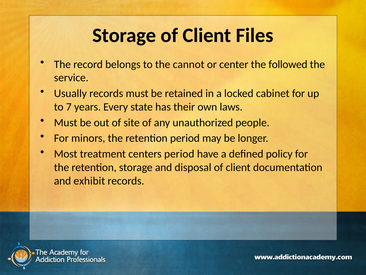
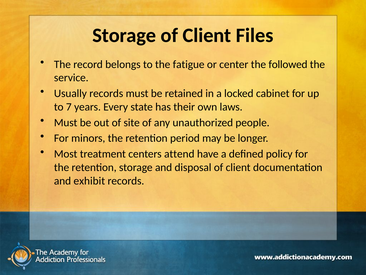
cannot: cannot -> fatigue (189, 64)
centers period: period -> attend (179, 154)
